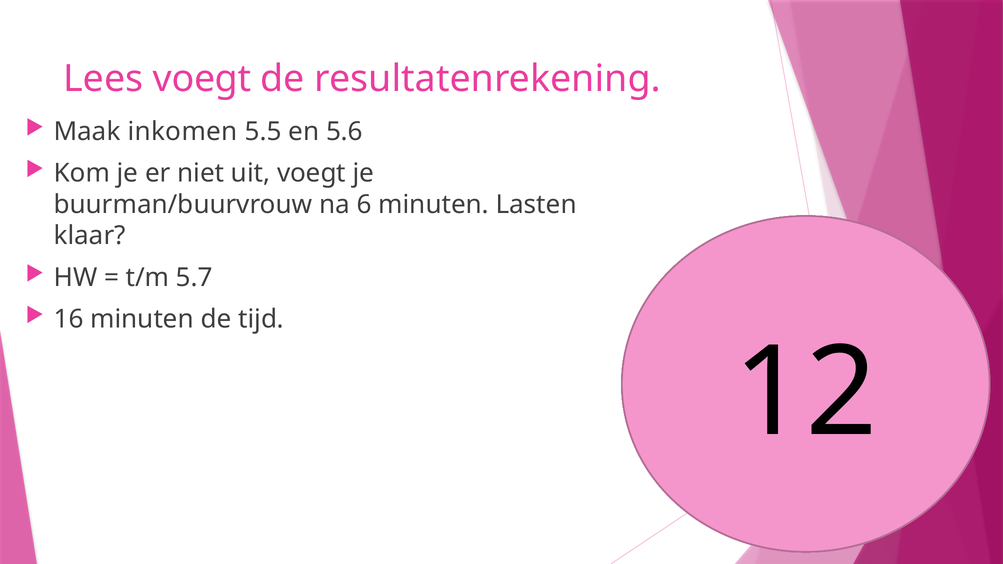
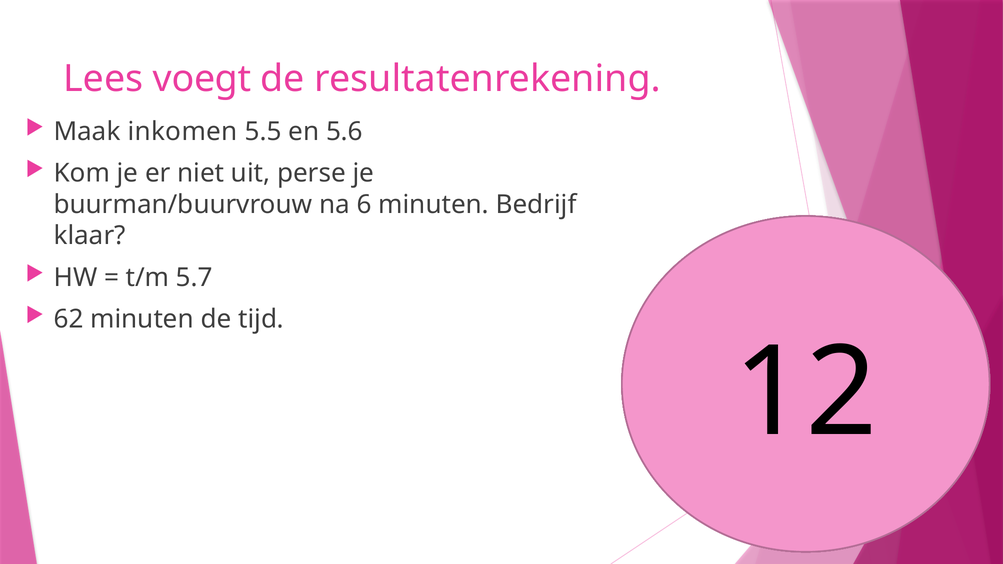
uit voegt: voegt -> perse (311, 173)
Lasten: Lasten -> Bedrijf (536, 204)
16: 16 -> 62 (69, 319)
